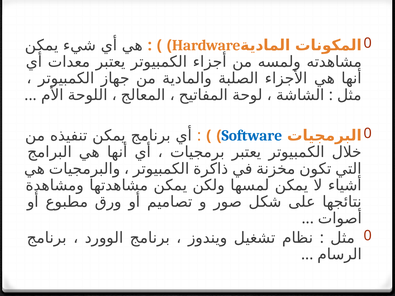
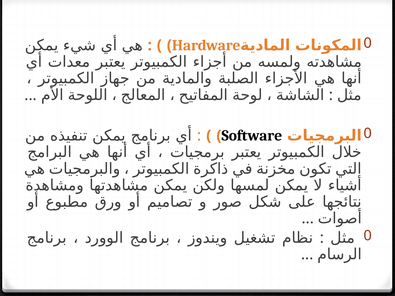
Software colour: blue -> black (252, 136)
